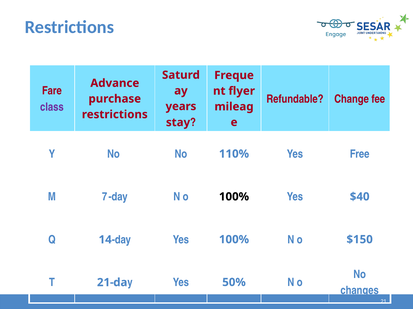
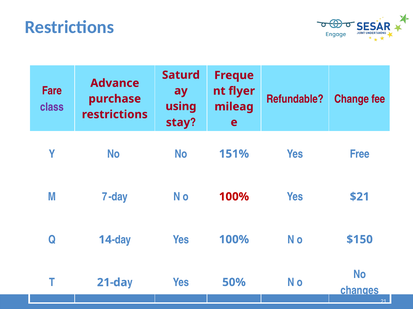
years: years -> using (181, 107)
110%: 110% -> 151% (234, 154)
100% colour: black -> red (234, 197)
$40: $40 -> $21 (360, 197)
